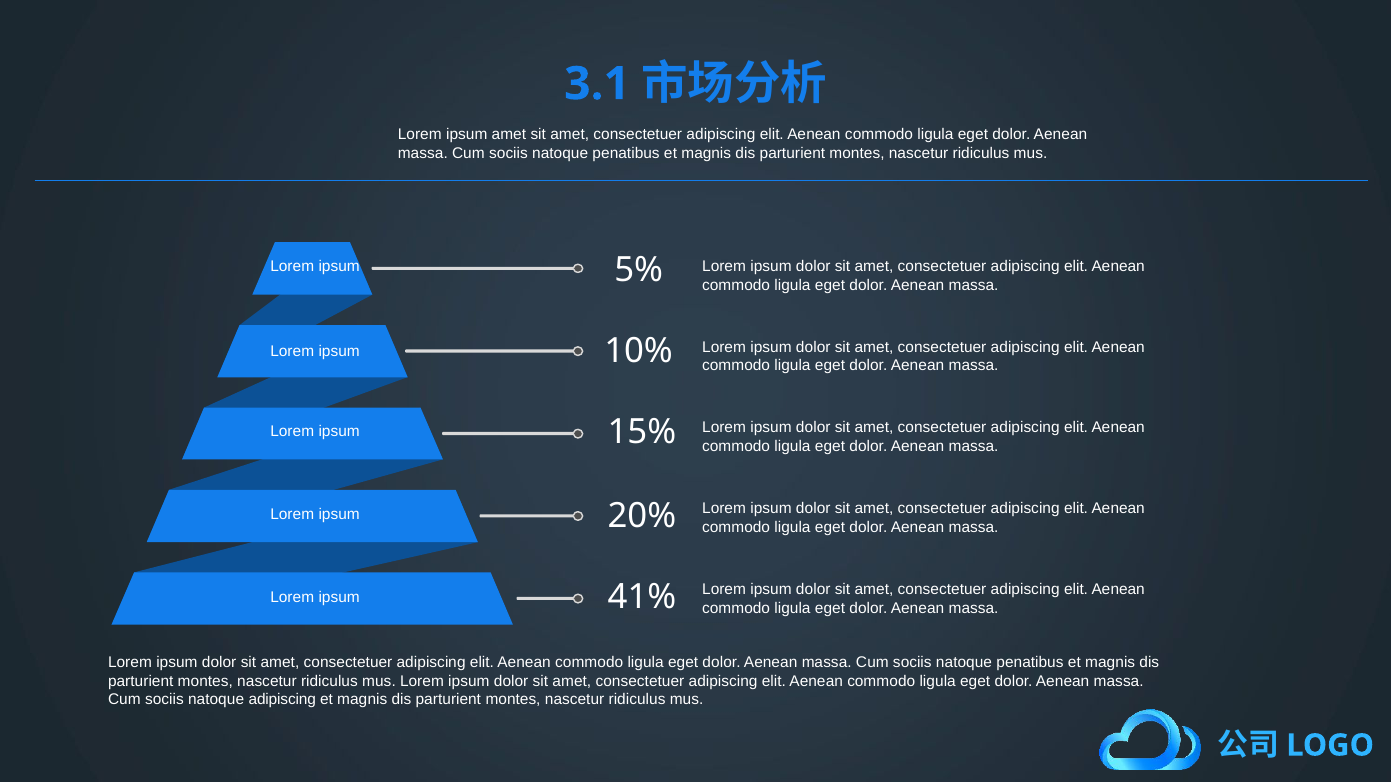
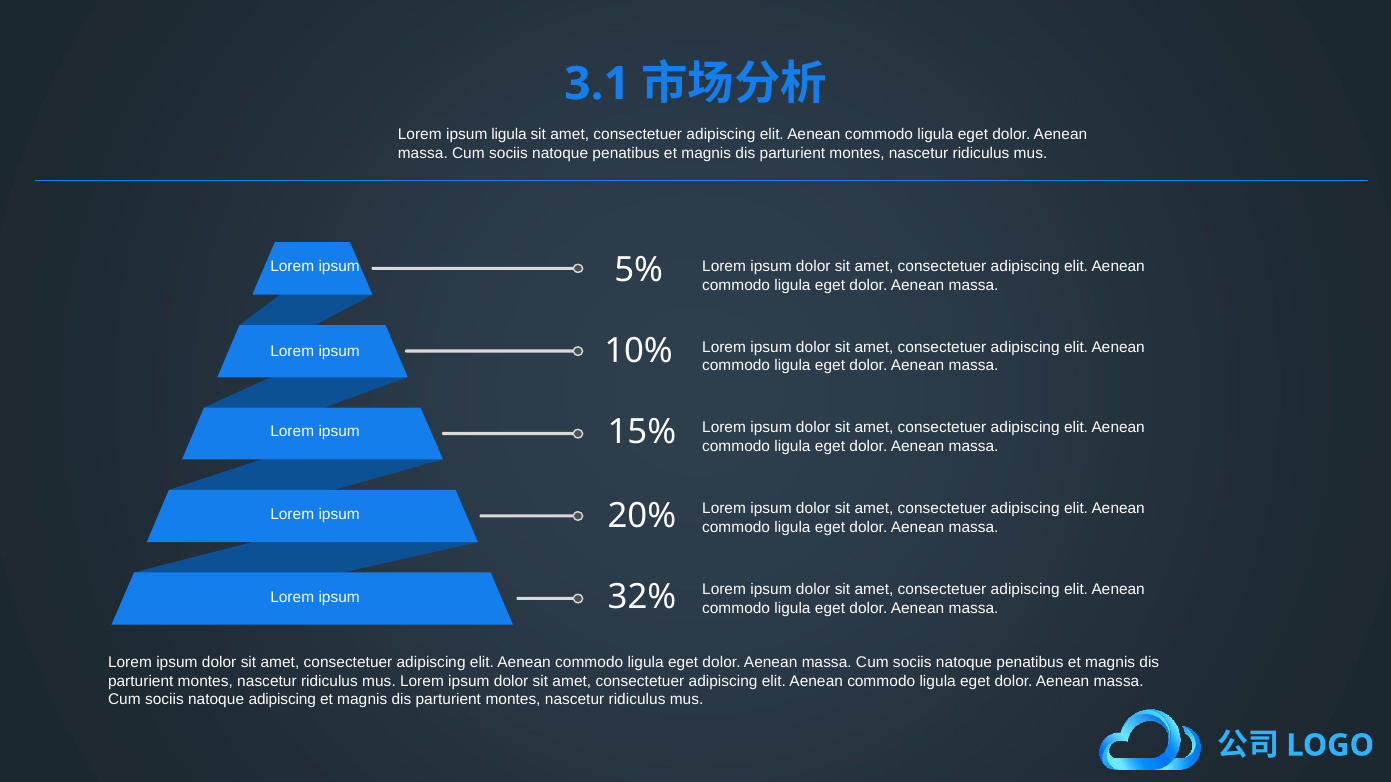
ipsum amet: amet -> ligula (509, 134)
41%: 41% -> 32% (642, 598)
